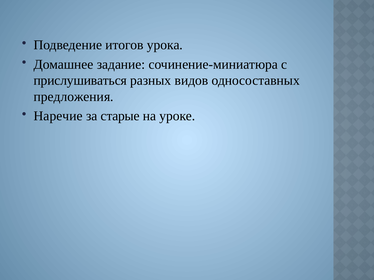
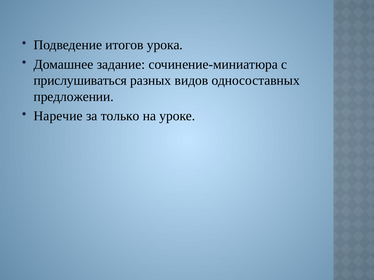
предложения: предложения -> предложении (74, 97)
старые: старые -> только (120, 116)
